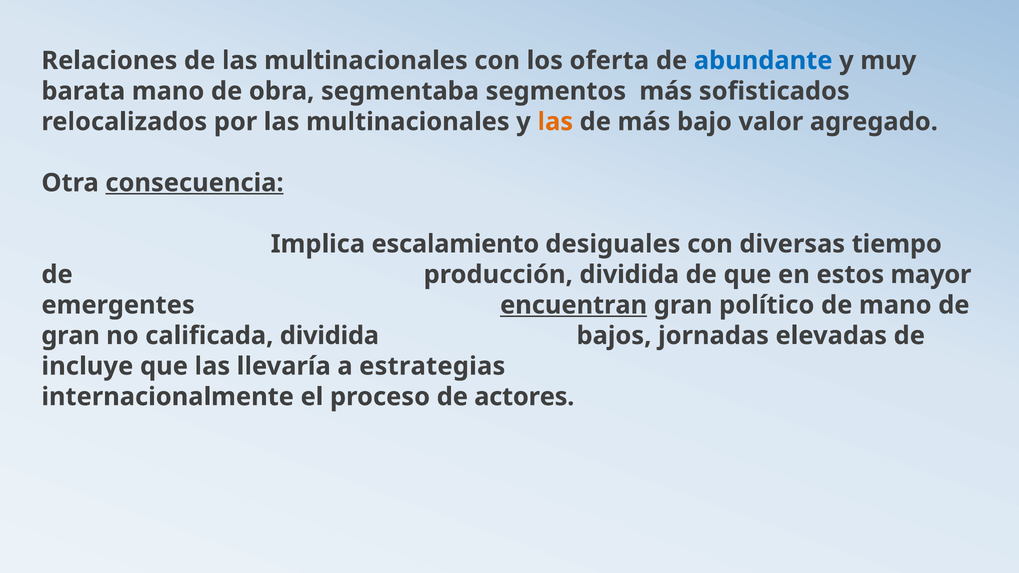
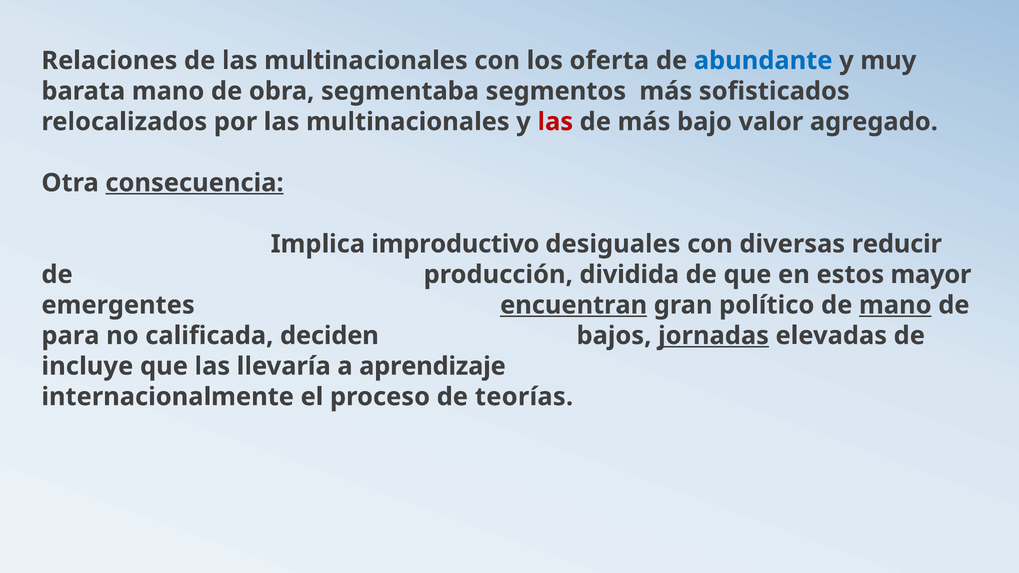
las colour: orange -> red (555, 122)
escalamiento: escalamiento -> improductivo (455, 244)
tiempo: tiempo -> reducir (897, 244)
mano underline: none -> present (895, 305)
gran: gran -> para (70, 336)
calificada dividida: dividida -> deciden (329, 336)
jornadas underline: none -> present (714, 336)
estrategias: estrategias -> aprendizaje (432, 366)
actores: actores -> teorías (524, 397)
